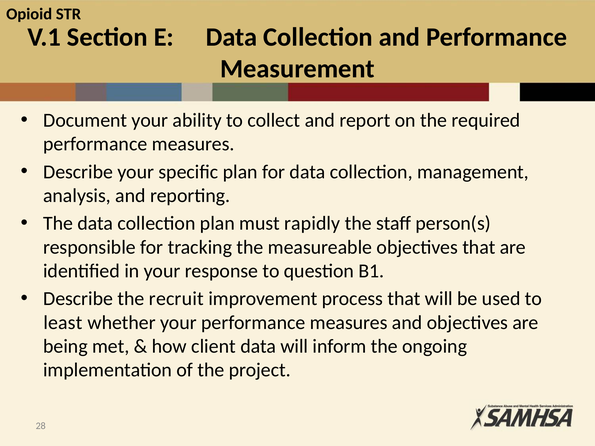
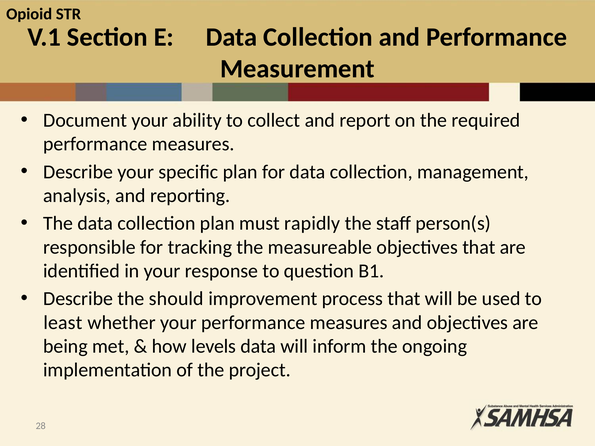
recruit: recruit -> should (176, 299)
client: client -> levels (214, 346)
